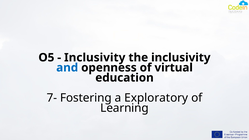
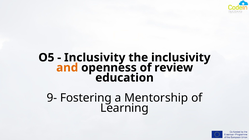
and colour: blue -> orange (67, 68)
virtual: virtual -> review (174, 68)
7-: 7- -> 9- (52, 98)
Exploratory: Exploratory -> Mentorship (156, 98)
